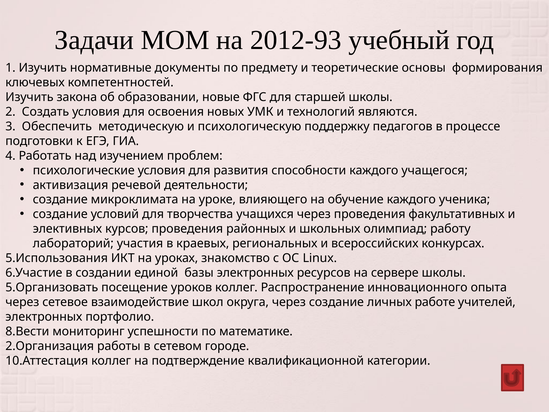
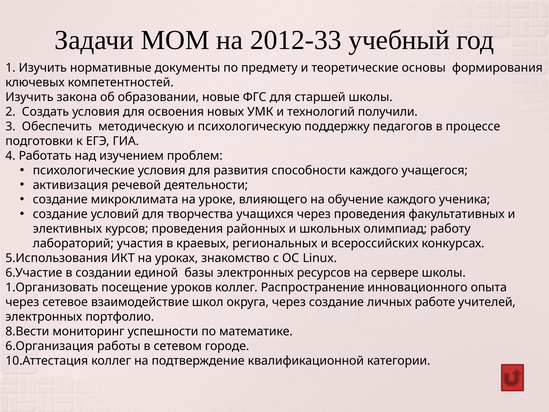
2012-93: 2012-93 -> 2012-33 (296, 40)
являются: являются -> получили (388, 112)
5.Организовать: 5.Организовать -> 1.Организовать (52, 287)
2.Организация: 2.Организация -> 6.Организация (50, 346)
